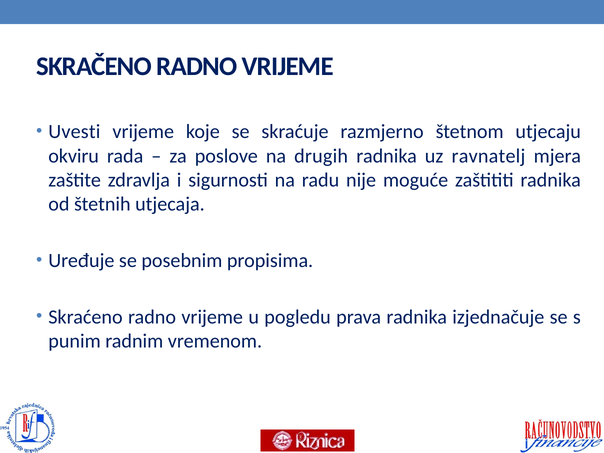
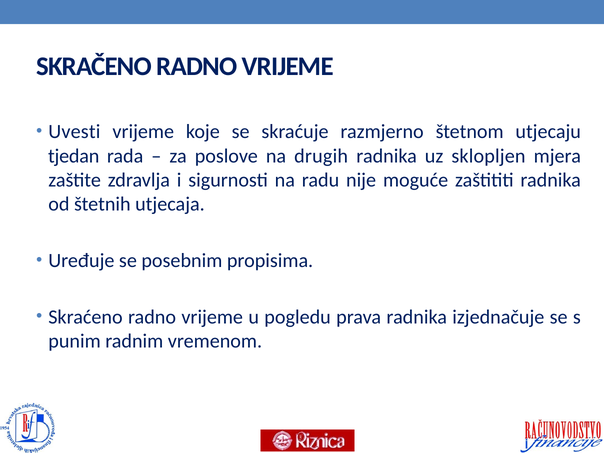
okviru: okviru -> tjedan (74, 156)
ravnatelj: ravnatelj -> sklopljen (489, 156)
